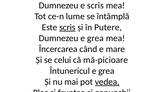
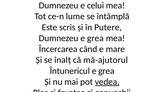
e scris: scris -> celui (95, 5)
scris underline: present -> none (67, 27)
se celui: celui -> înalț (63, 60)
mă-picioare: mă-picioare -> mă-ajutorul (106, 60)
